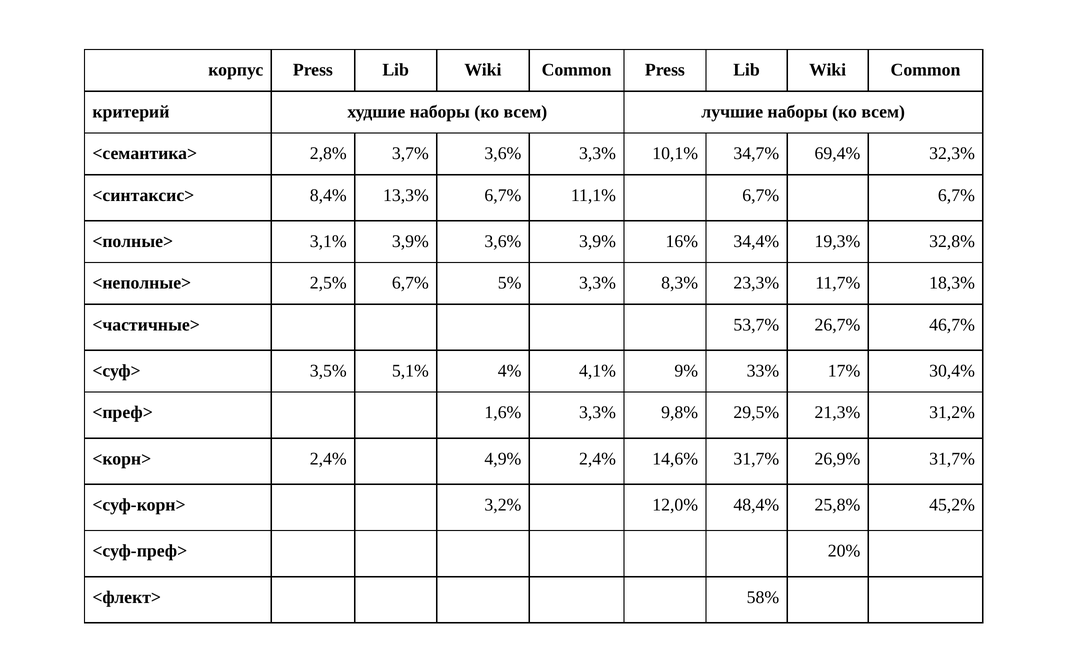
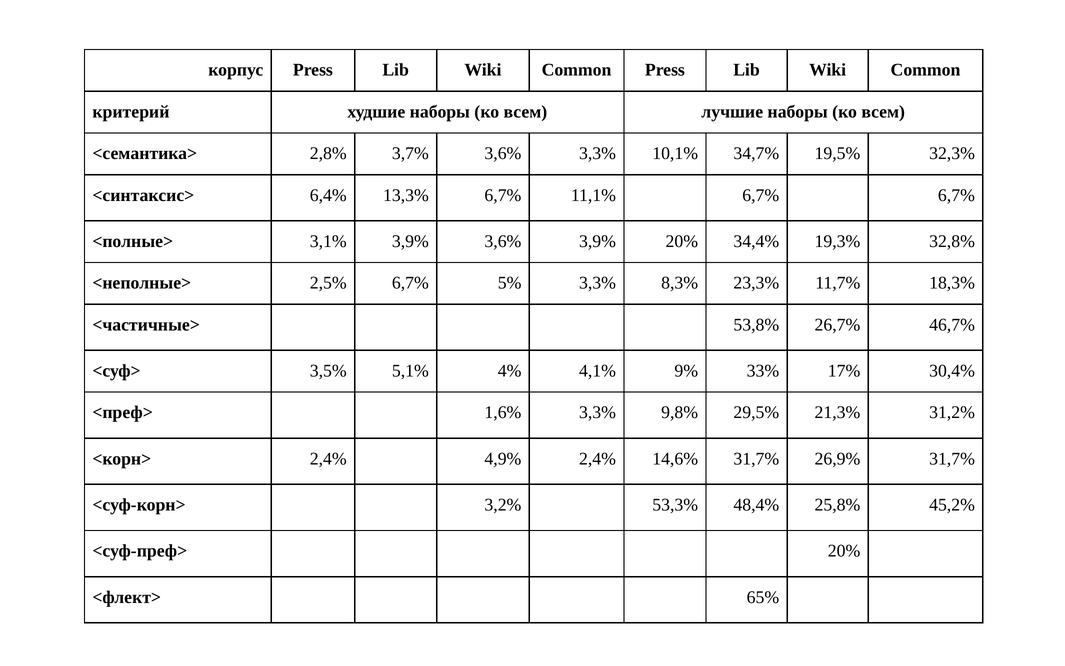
69,4%: 69,4% -> 19,5% (837, 153)
8,4%: 8,4% -> 6,4% (328, 195)
3,9% 16%: 16% -> 20% (682, 241)
53,7%: 53,7% -> 53,8% (756, 325)
12,0%: 12,0% -> 53,3% (675, 505)
58%: 58% -> 65% (763, 597)
